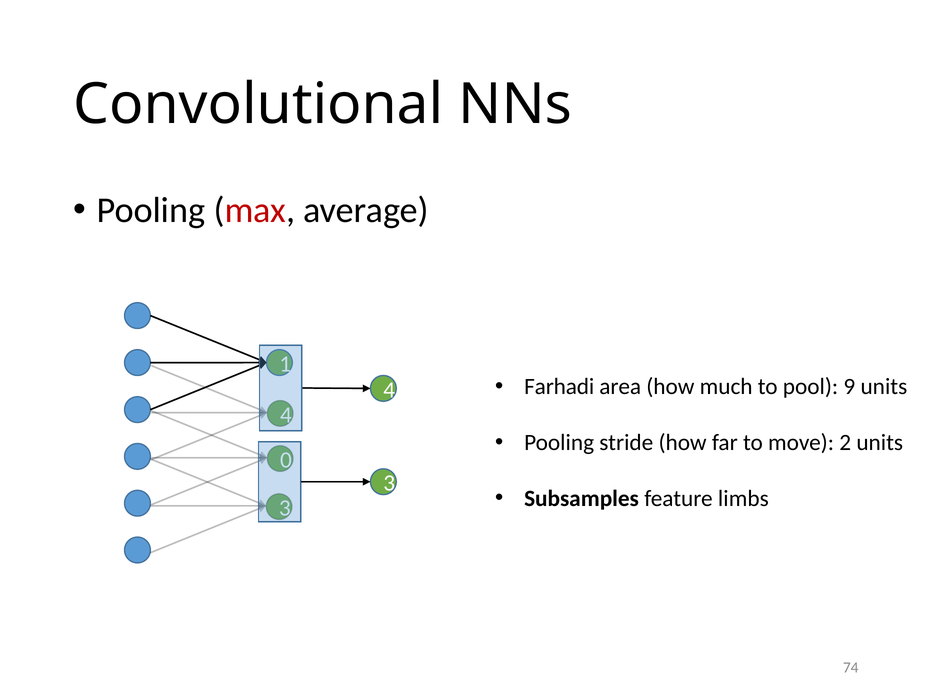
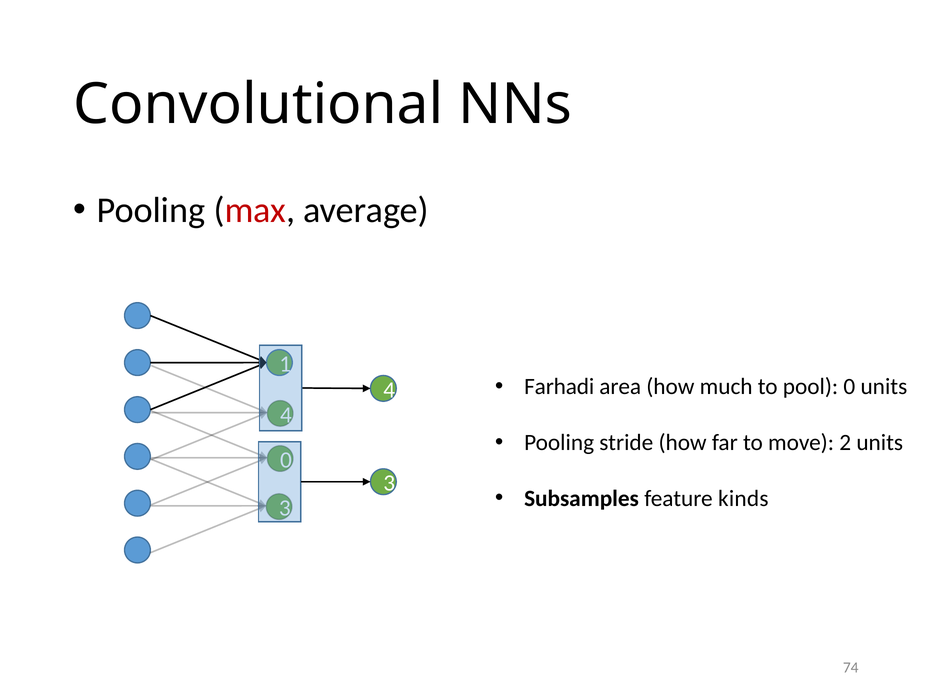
pool 9: 9 -> 0 (849, 387)
limbs: limbs -> kinds (743, 499)
